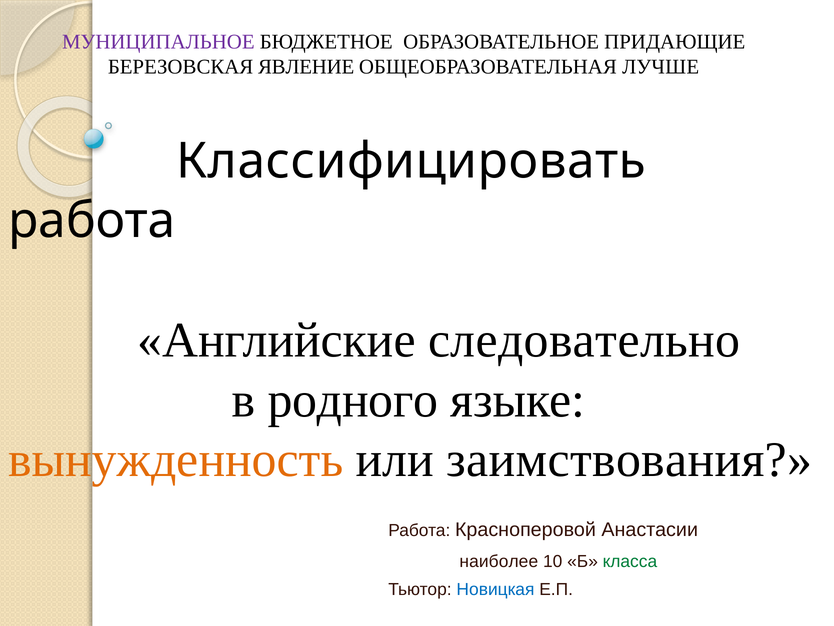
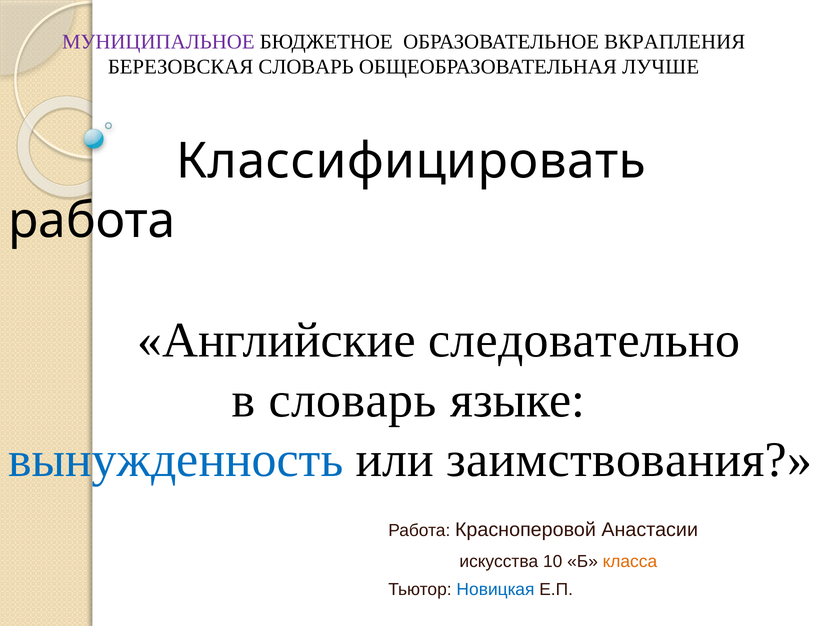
ПРИДАЮЩИЕ: ПРИДАЮЩИЕ -> ВКРАПЛЕНИЯ (675, 42)
БЕРЕЗОВСКАЯ ЯВЛЕНИЕ: ЯВЛЕНИЕ -> СЛОВАРЬ (306, 67)
в родного: родного -> словарь (353, 400)
вынужденность colour: orange -> blue (176, 460)
наиболее: наиболее -> искусства (499, 561)
класса colour: green -> orange (630, 561)
